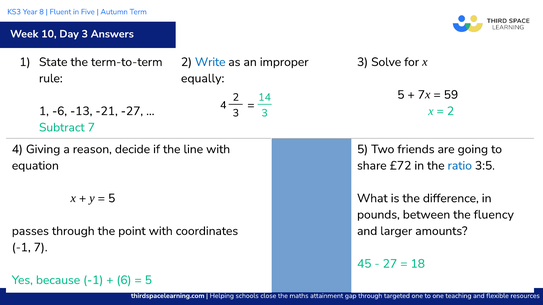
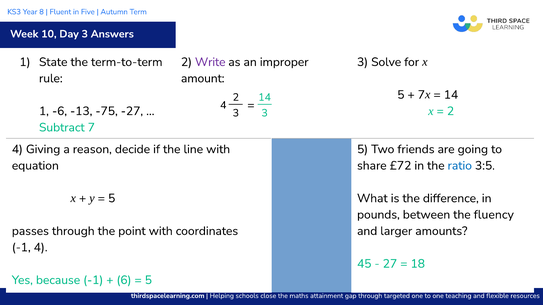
Write colour: blue -> purple (210, 62)
equally: equally -> amount (203, 78)
59: 59 -> 14 (451, 95)
-21: -21 -> -75 (107, 111)
-1 7: 7 -> 4 (41, 248)
